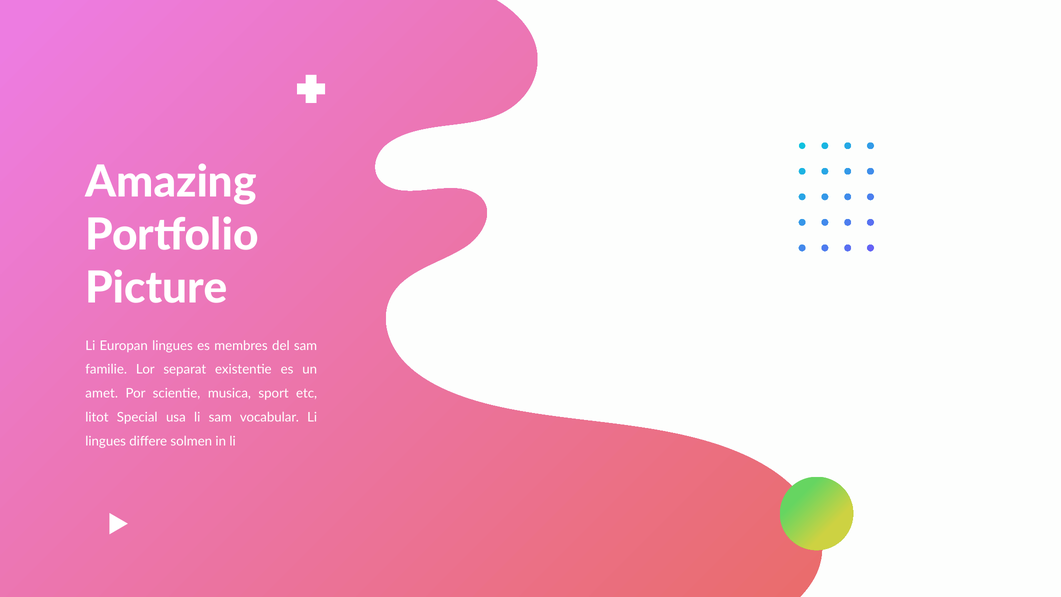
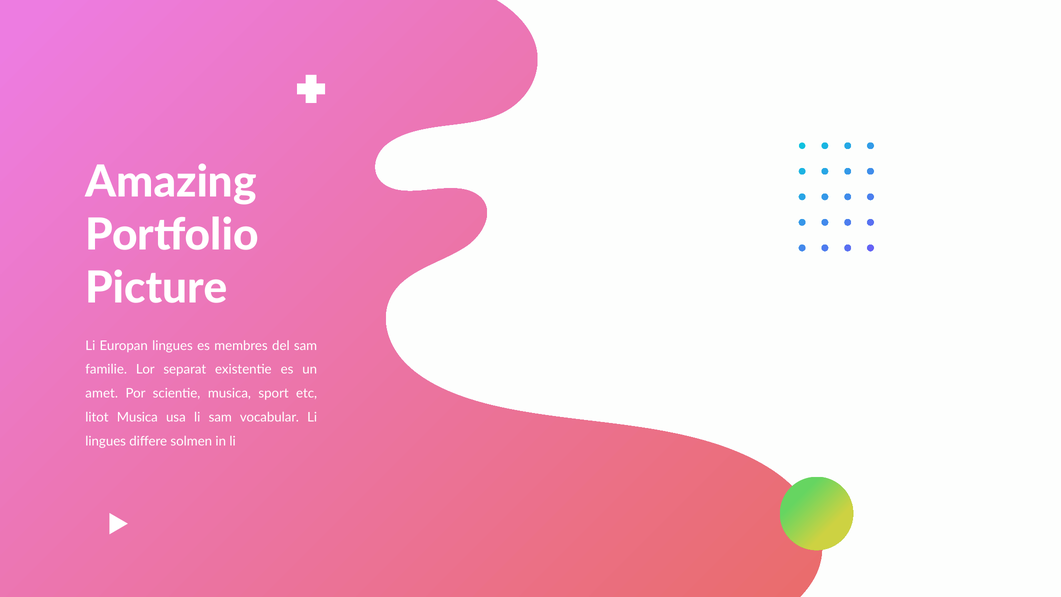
litot Special: Special -> Musica (137, 417)
